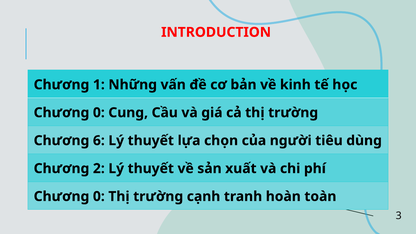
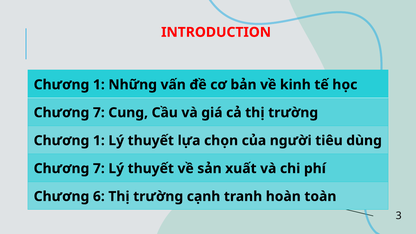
0: 0 -> 7 (99, 113)
6: 6 -> 1 (99, 141)
2: 2 -> 7 (99, 169)
0: 0 -> 6 (99, 196)
